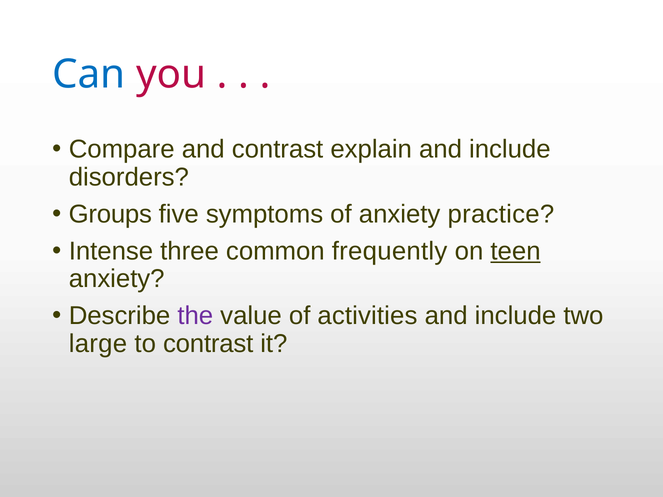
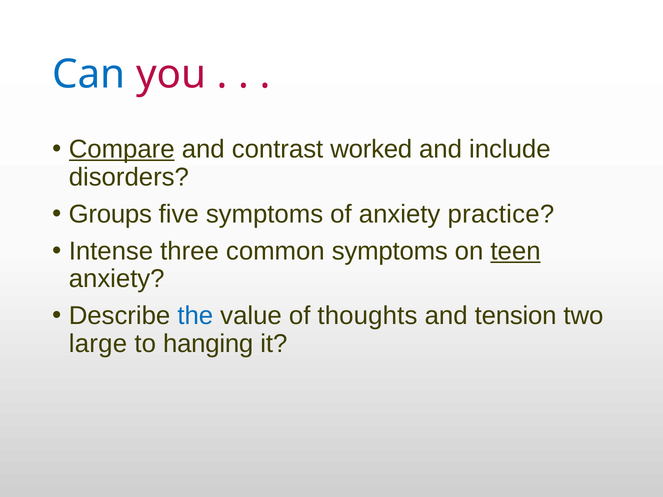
Compare underline: none -> present (122, 149)
explain: explain -> worked (371, 149)
common frequently: frequently -> symptoms (390, 251)
the colour: purple -> blue (195, 316)
activities: activities -> thoughts (367, 316)
include: include -> tension (516, 316)
to contrast: contrast -> hanging (208, 344)
